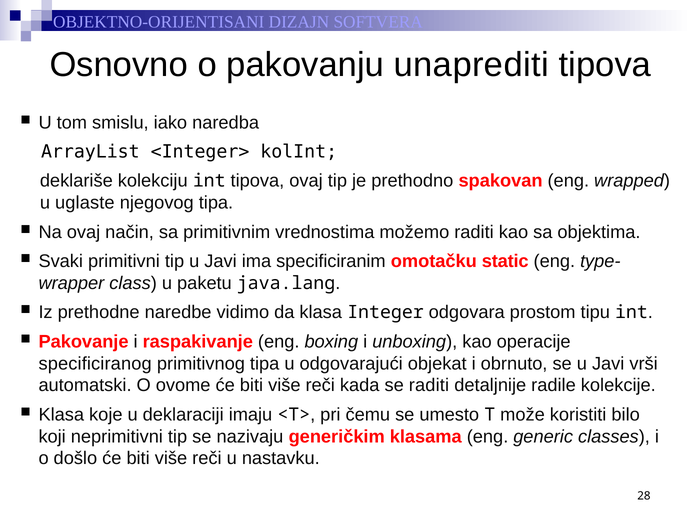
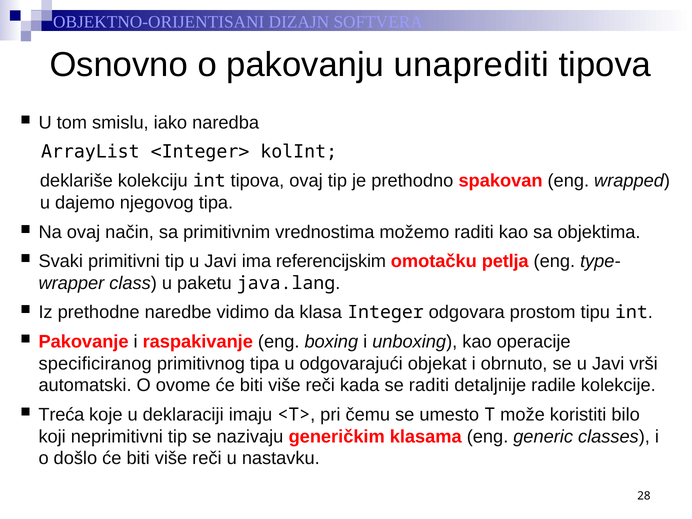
uglaste: uglaste -> dajemo (85, 203)
specificiranim: specificiranim -> referencijskim (331, 261)
static: static -> petlja (505, 261)
Klasa: Klasa -> Treća (61, 415)
